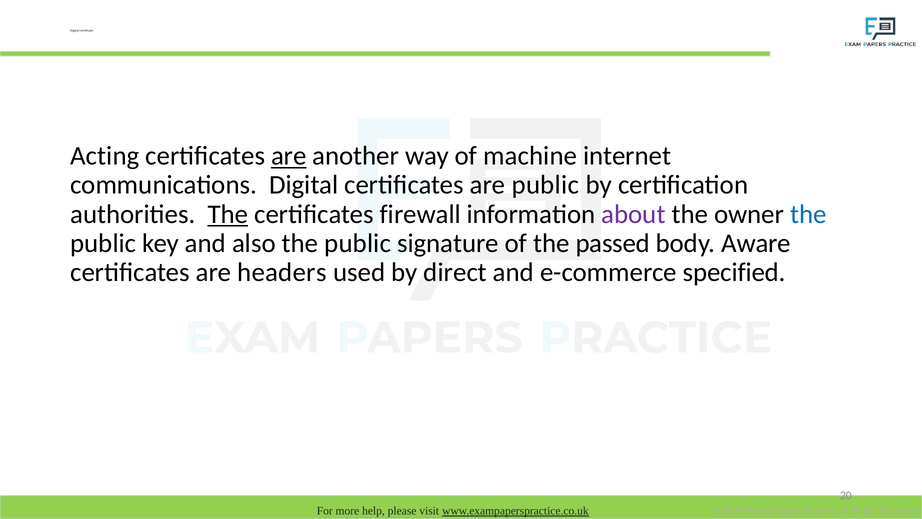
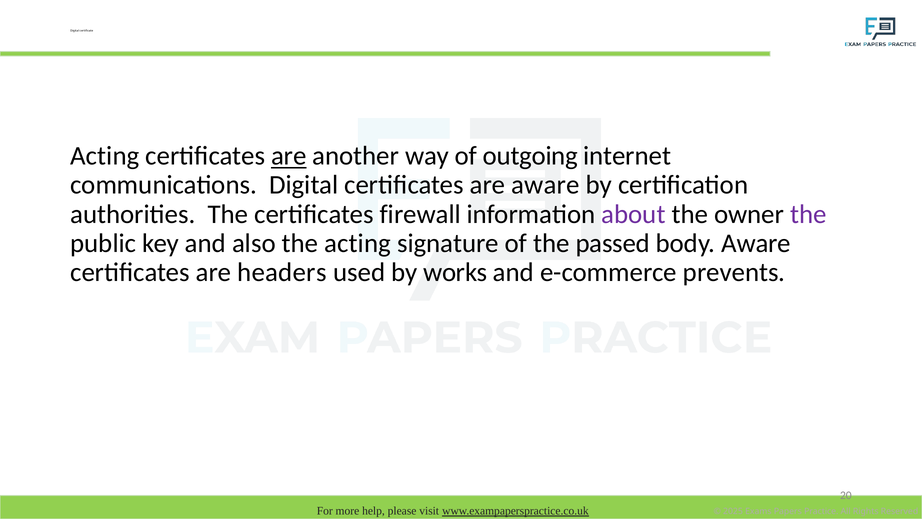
machine: machine -> outgoing (530, 156)
are public: public -> aware (545, 185)
The underline: present -> none (228, 214)
the colour: blue -> purple (808, 214)
also the public: public -> acting (358, 243)
direct: direct -> works (455, 272)
specified: specified -> prevents (734, 272)
